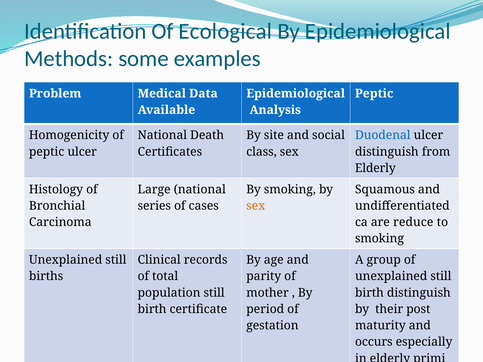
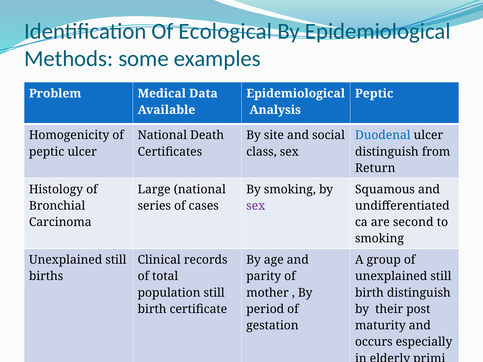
Elderly: Elderly -> Return (375, 168)
sex colour: orange -> purple (256, 206)
reduce: reduce -> second (413, 222)
